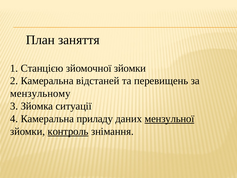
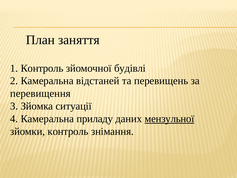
1 Станцією: Станцією -> Контроль (42, 68)
зйомочної зйомки: зйомки -> будівлі (130, 68)
мензульному: мензульному -> перевищення (40, 93)
контроль underline: present -> none (68, 131)
